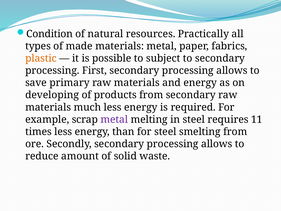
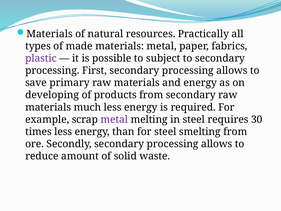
Condition: Condition -> Materials (50, 34)
plastic colour: orange -> purple (41, 58)
11: 11 -> 30 (257, 119)
